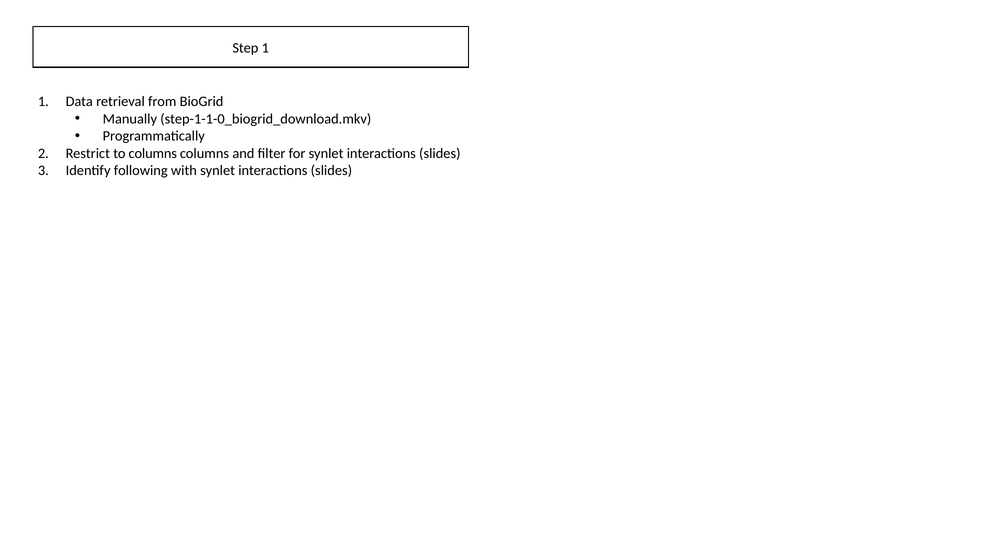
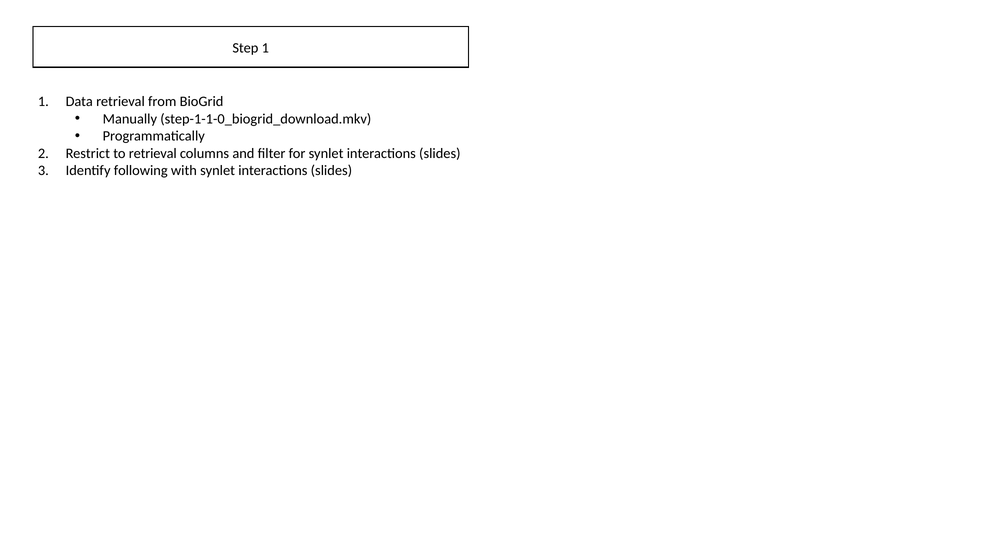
to columns: columns -> retrieval (153, 153)
